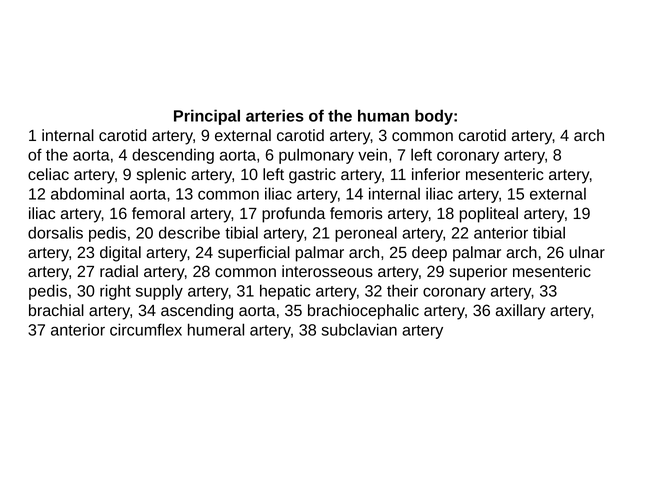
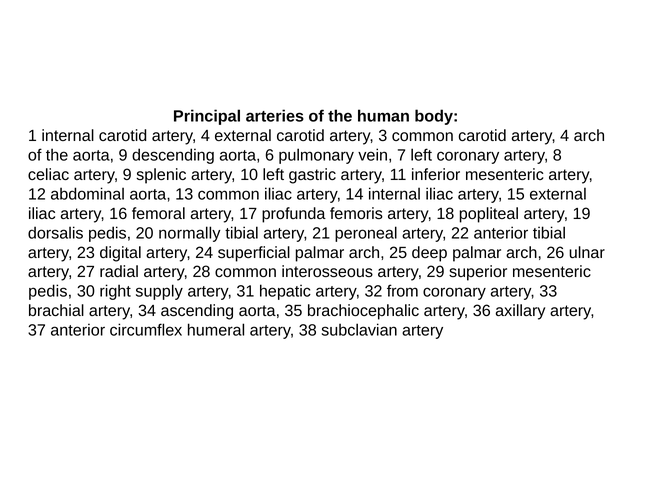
internal carotid artery 9: 9 -> 4 (205, 136)
aorta 4: 4 -> 9 (123, 155)
describe: describe -> normally (189, 233)
their: their -> from (403, 291)
